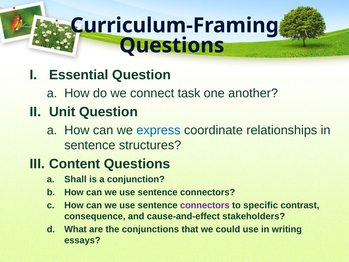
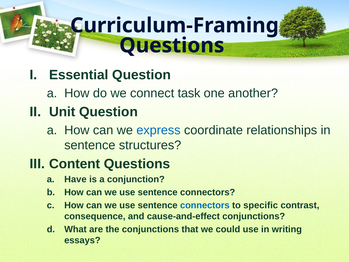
Shall: Shall -> Have (75, 179)
connectors colour: purple -> blue (205, 205)
cause-and-effect stakeholders: stakeholders -> conjunctions (254, 216)
